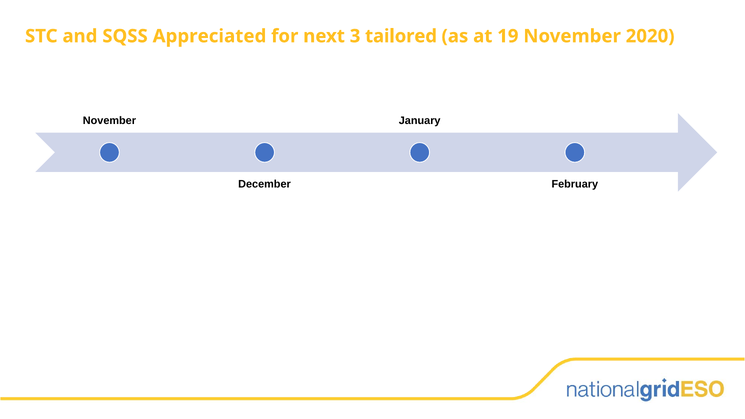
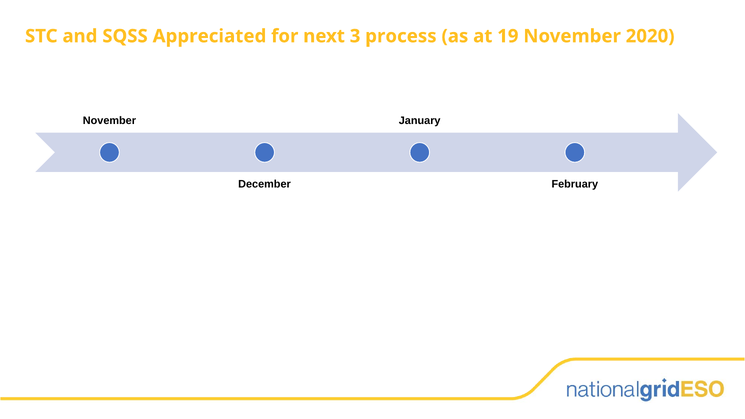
tailored: tailored -> process (401, 36)
